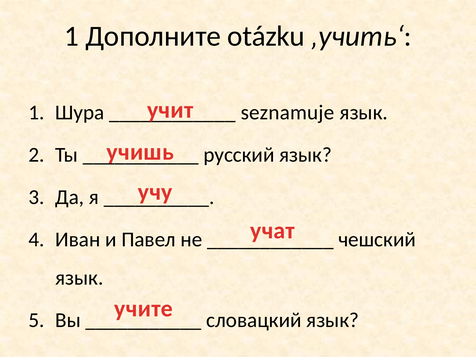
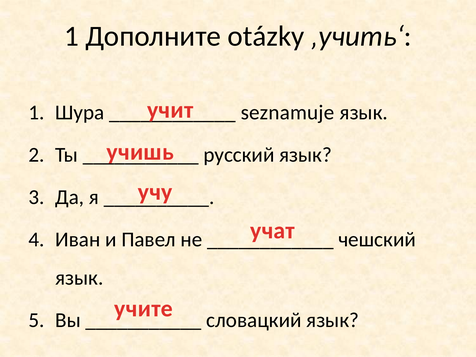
otázku: otázku -> otázky (266, 36)
